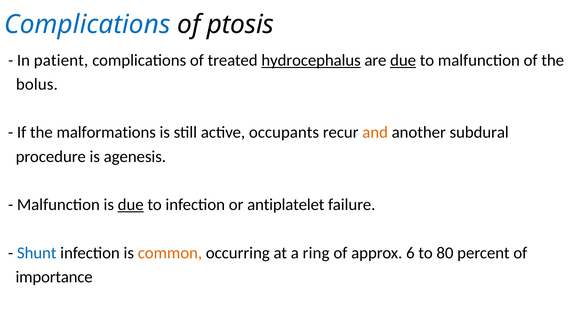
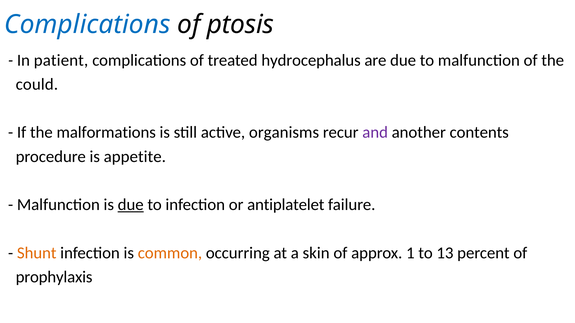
hydrocephalus underline: present -> none (311, 60)
due underline: present -> none (403, 60)
bolus: bolus -> could (37, 84)
occupants: occupants -> organisms (284, 133)
and colour: orange -> purple (375, 133)
subdural: subdural -> contents (479, 133)
agenesis: agenesis -> appetite (135, 157)
Shunt colour: blue -> orange (37, 253)
ring: ring -> skin (316, 253)
6: 6 -> 1 (410, 253)
80: 80 -> 13 (445, 253)
importance: importance -> prophylaxis (54, 277)
